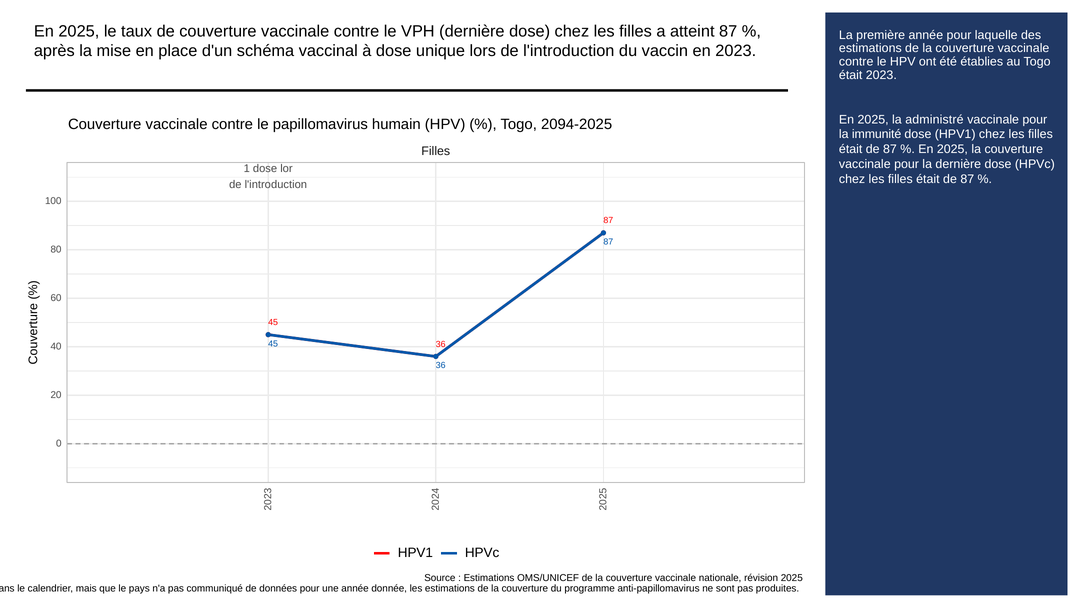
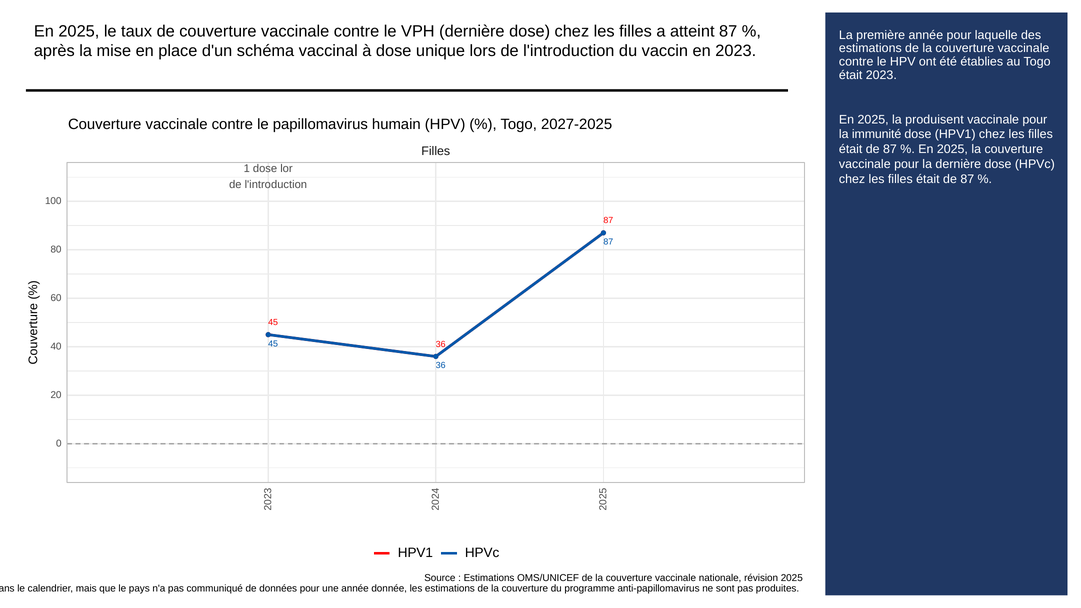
administré: administré -> produisent (934, 119)
2094-2025: 2094-2025 -> 2027-2025 (577, 124)
